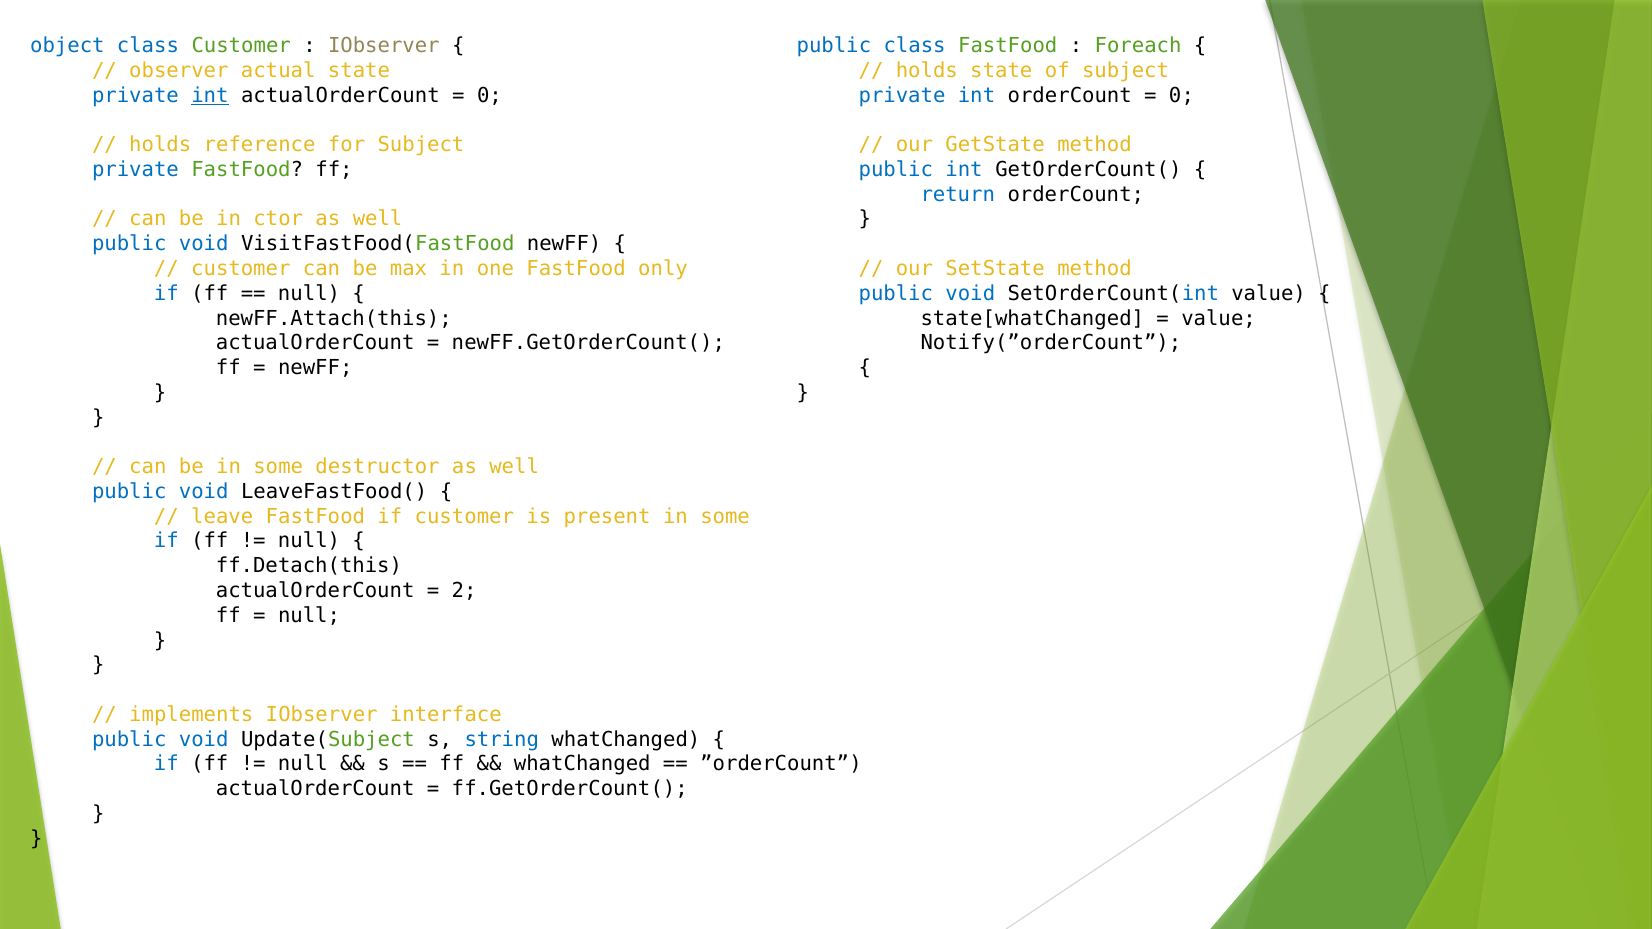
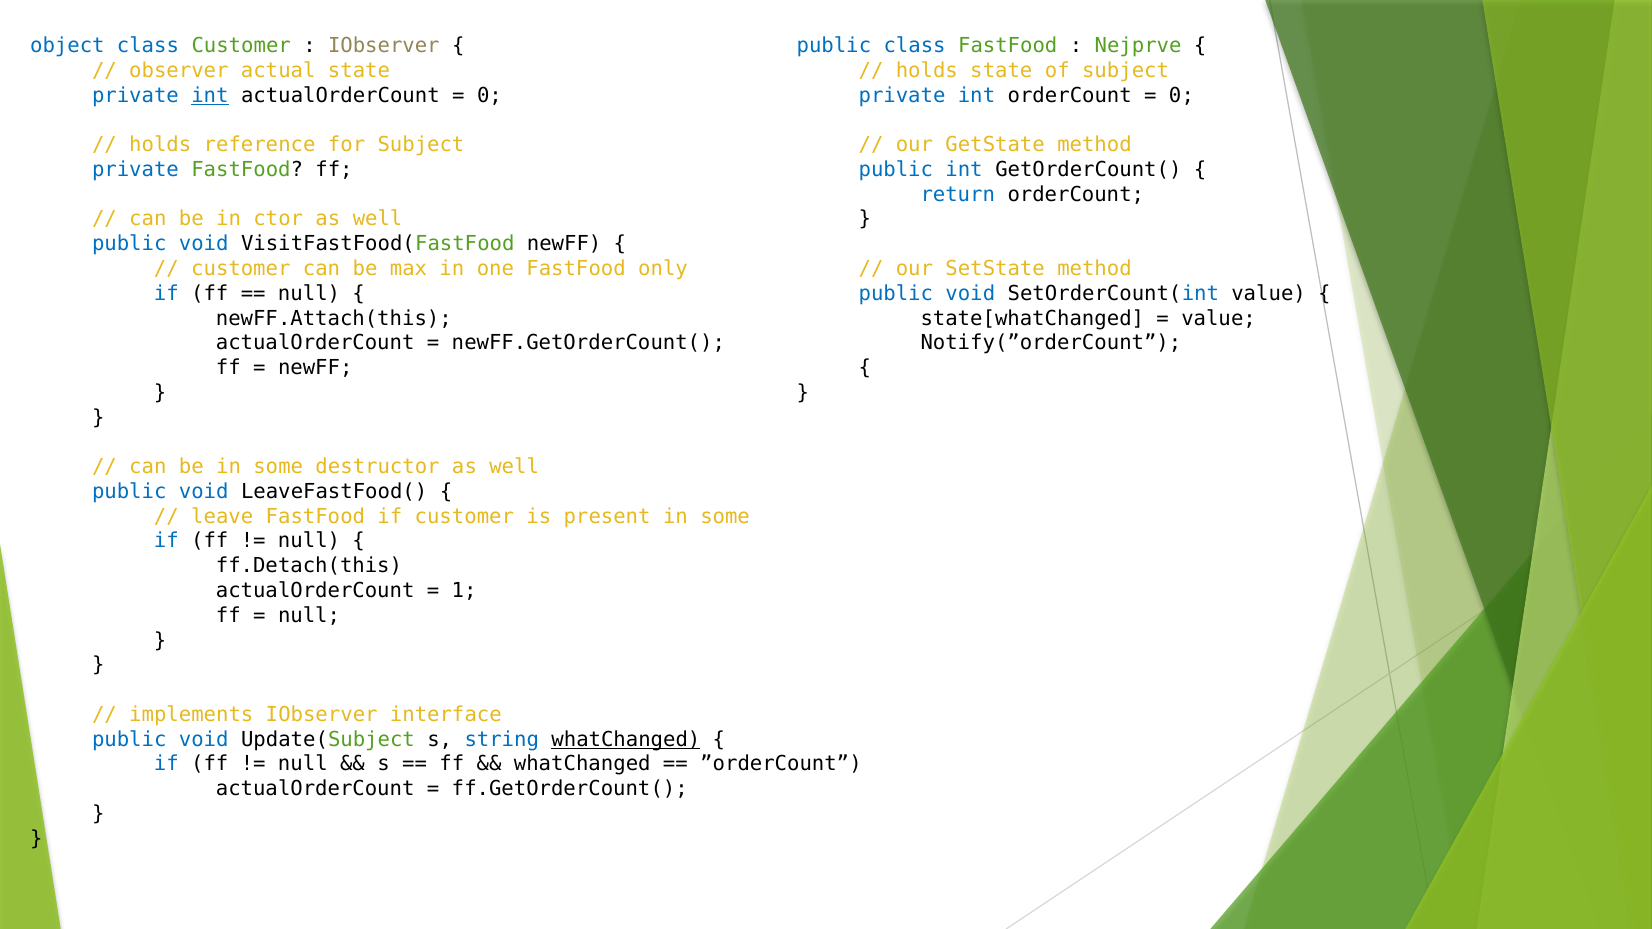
Foreach: Foreach -> Nejprve (1138, 46)
2: 2 -> 1 (464, 591)
whatChanged underline: none -> present (626, 740)
